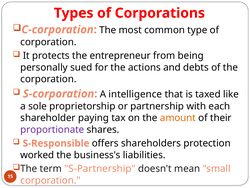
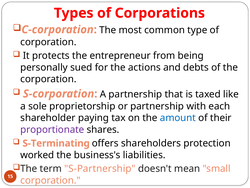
A intelligence: intelligence -> partnership (135, 94)
amount colour: orange -> blue (178, 118)
S-Responsible: S-Responsible -> S-Terminating (56, 143)
